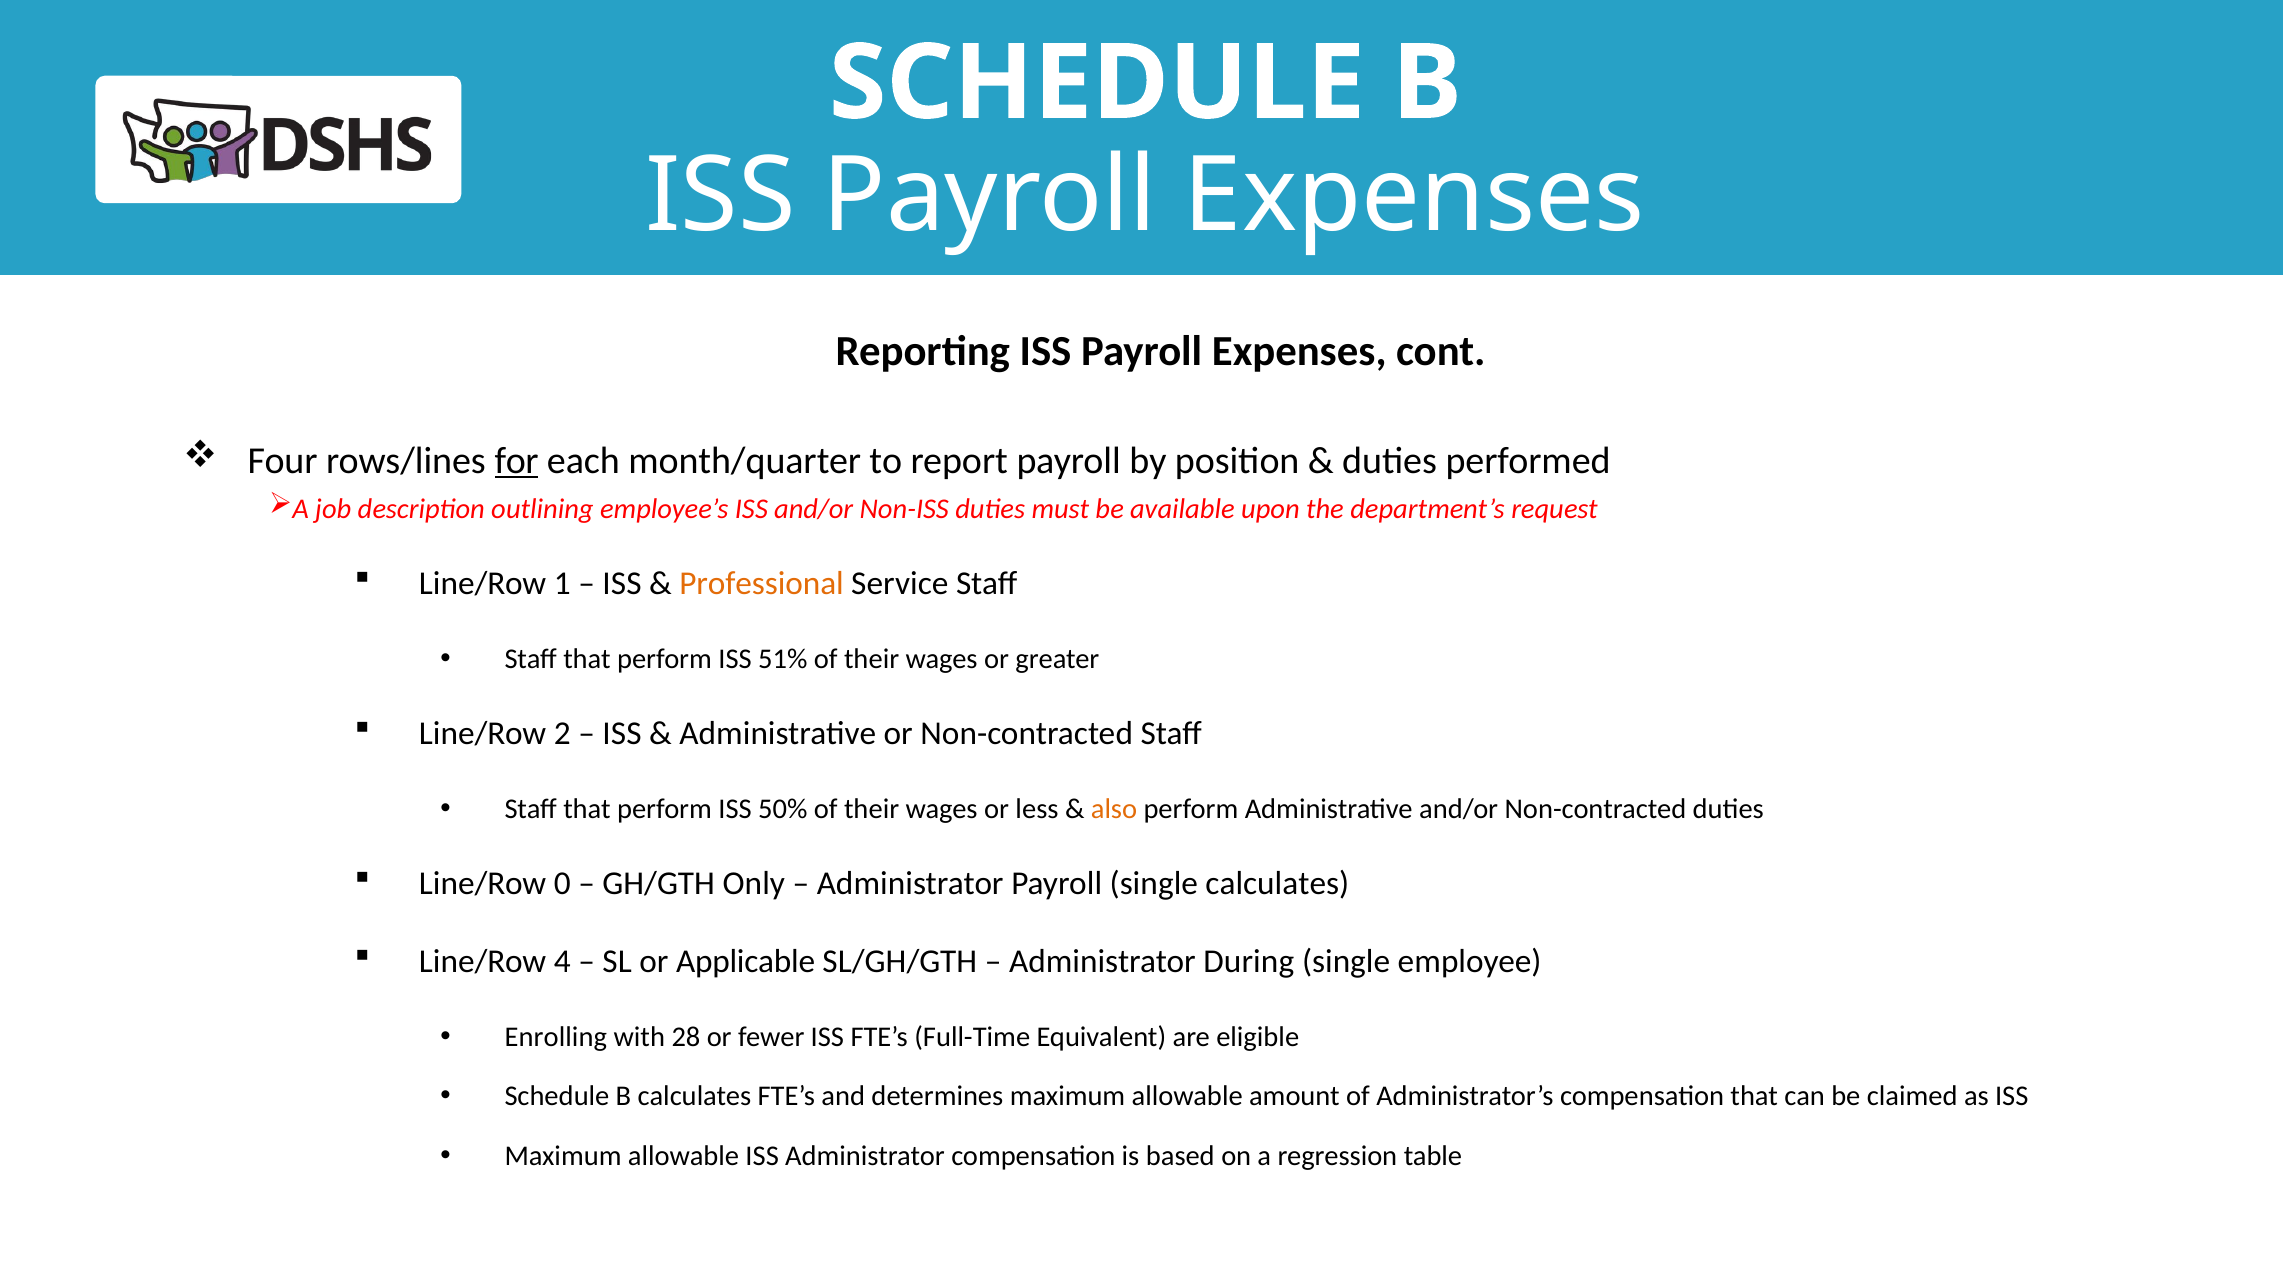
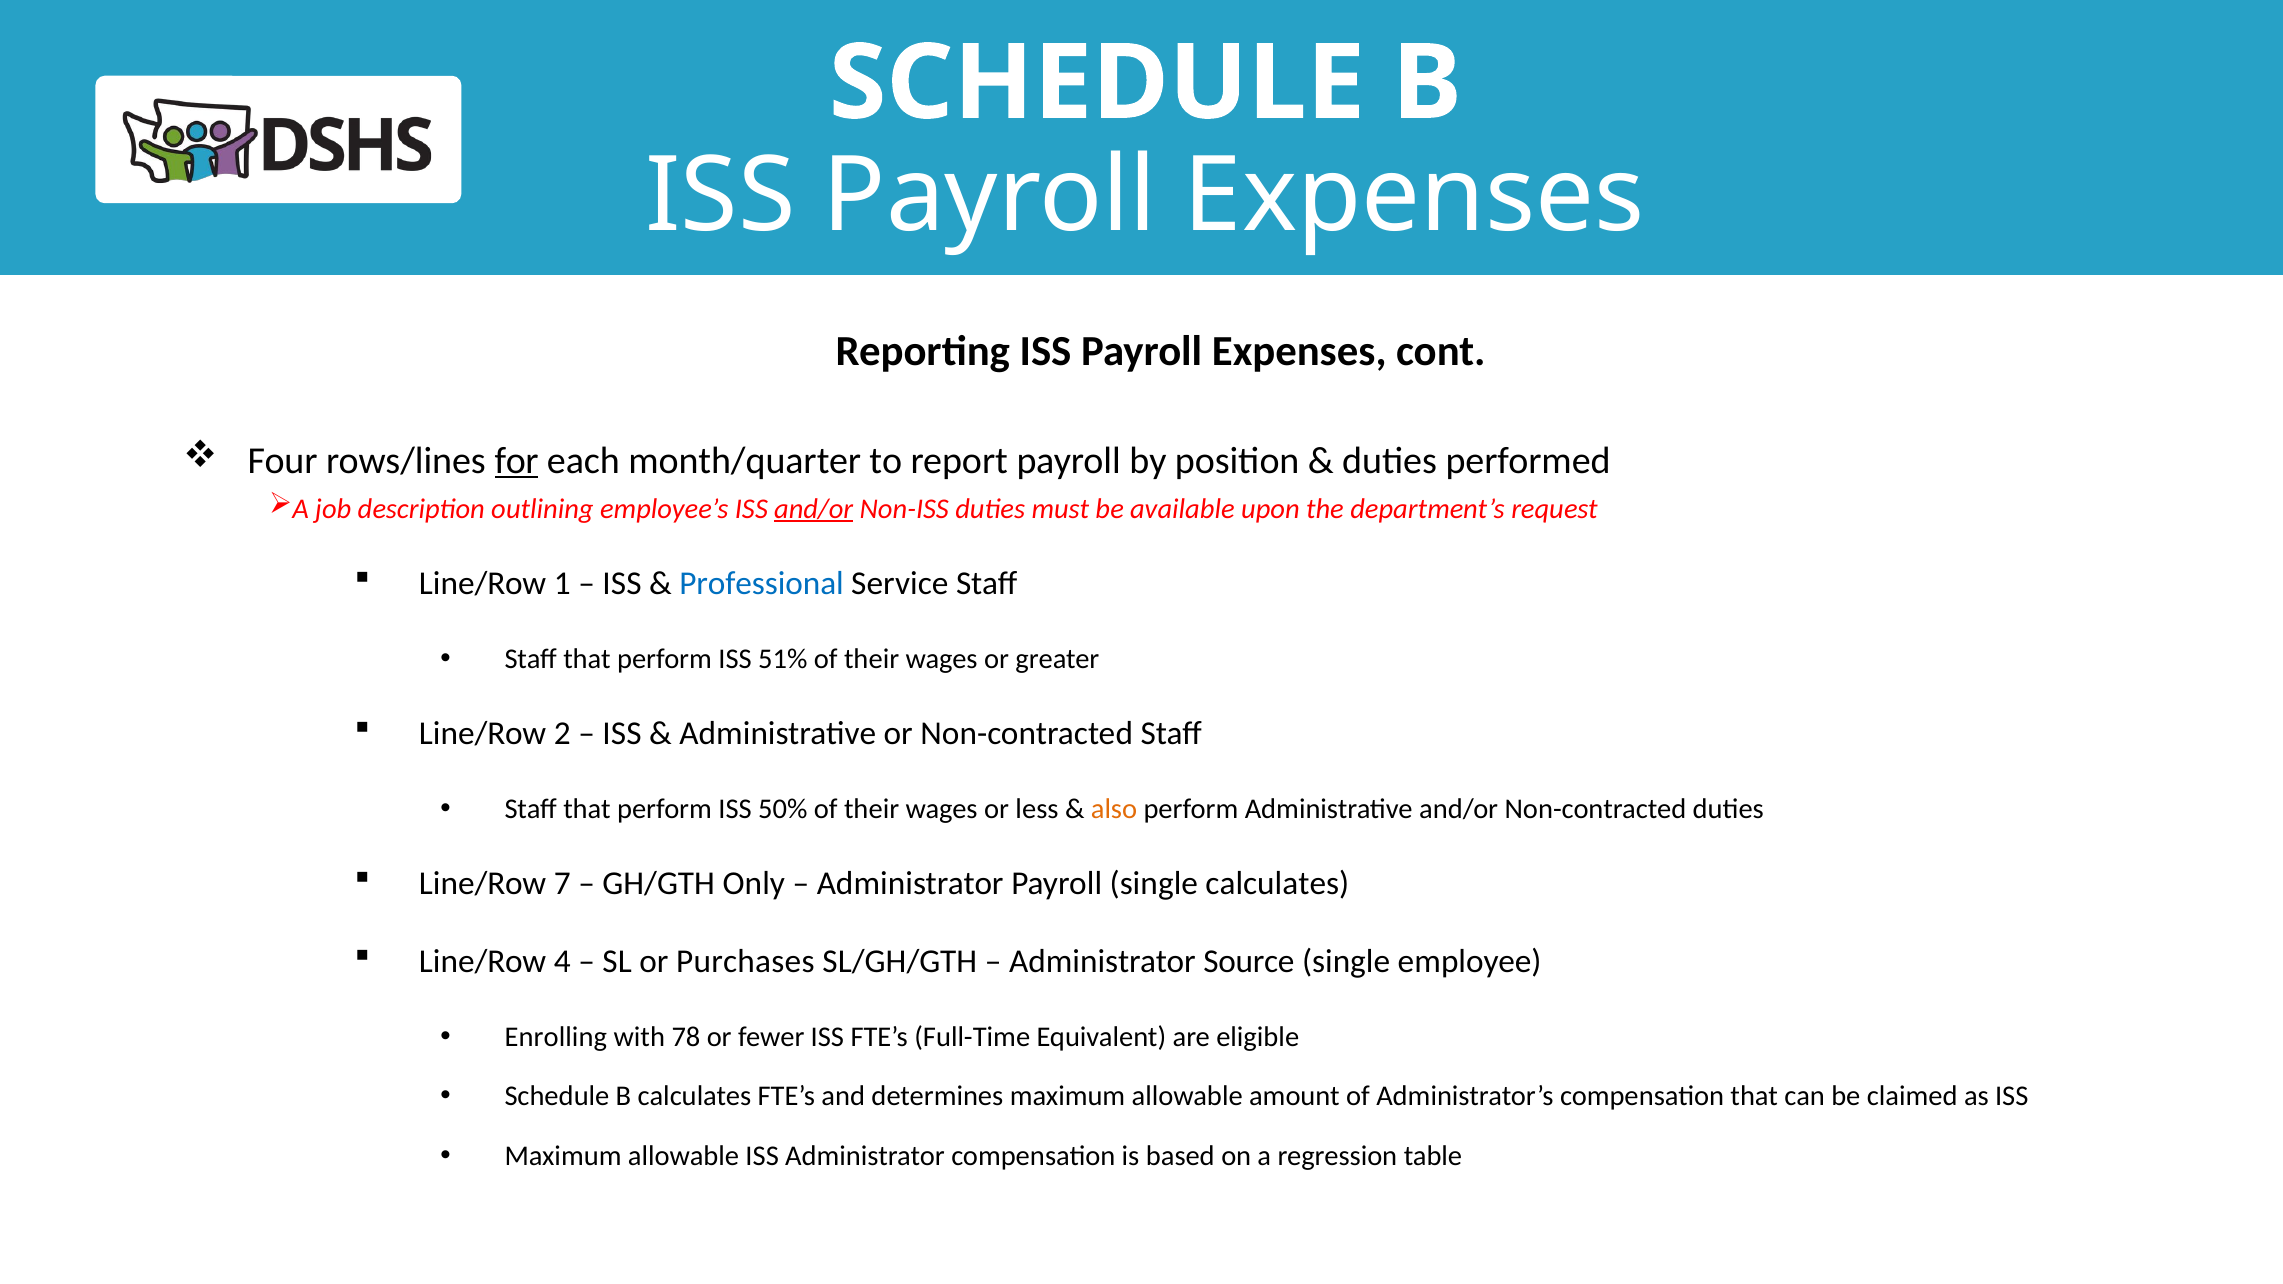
and/or underline: none -> present (814, 509)
Professional colour: orange -> blue (762, 584)
0: 0 -> 7 (562, 884)
Applicable: Applicable -> Purchases (745, 962)
During: During -> Source (1249, 962)
28: 28 -> 78 (686, 1037)
